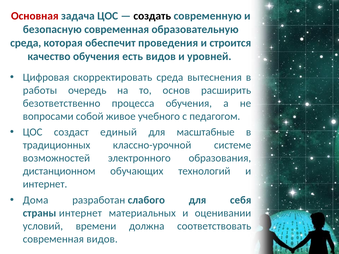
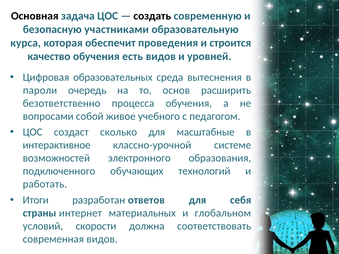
Основная colour: red -> black (35, 16)
безопасную современная: современная -> участниками (117, 29)
среда: среда -> курса (26, 43)
скорректировать: скорректировать -> образовательных (113, 77)
работы: работы -> пароли (40, 90)
единый: единый -> сколько (119, 132)
традиционных: традиционных -> интерактивное (57, 145)
дистанционном: дистанционном -> подключенного (59, 171)
интернет: интернет -> работать (45, 184)
Дома: Дома -> Итоги (36, 200)
слабого: слабого -> ответов (146, 200)
оценивании: оценивании -> глобальном (223, 213)
времени: времени -> скорости (96, 226)
